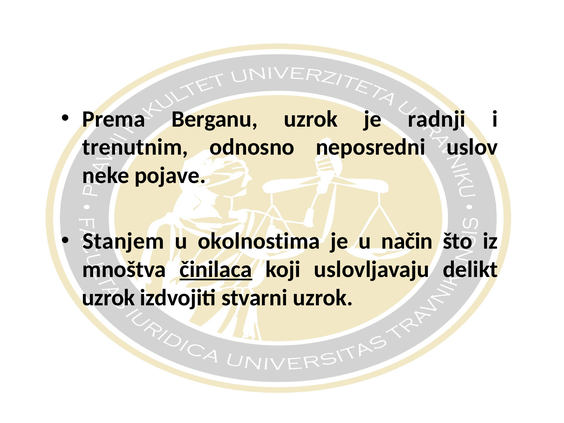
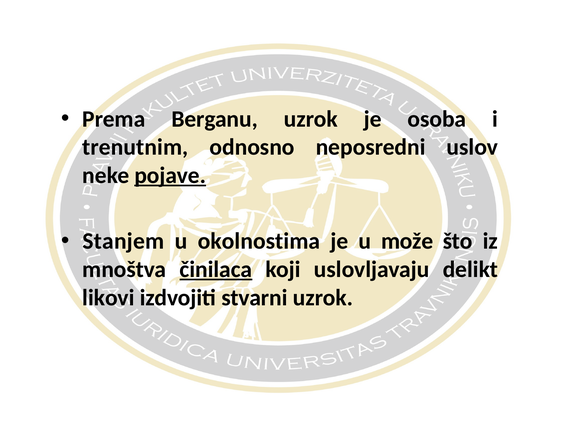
radnji: radnji -> osoba (437, 119)
pojave underline: none -> present (170, 175)
način: način -> može (407, 241)
uzrok: uzrok -> likovi (108, 298)
